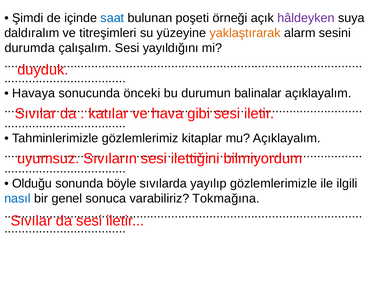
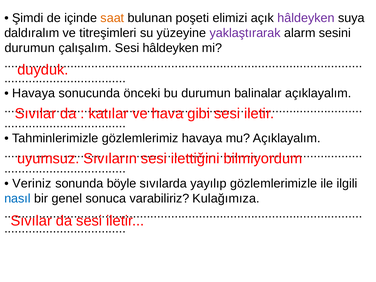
saat colour: blue -> orange (112, 18)
örneği: örneği -> elimizi (230, 18)
yaklaştırarak colour: orange -> purple (245, 33)
durumda: durumda -> durumun (30, 48)
Sesi yayıldığını: yayıldığını -> hâldeyken (171, 48)
gözlemlerimiz kitaplar: kitaplar -> havaya (202, 138)
Olduğu: Olduğu -> Veriniz (32, 183)
Tokmağına: Tokmağına -> Kulağımıza (226, 198)
